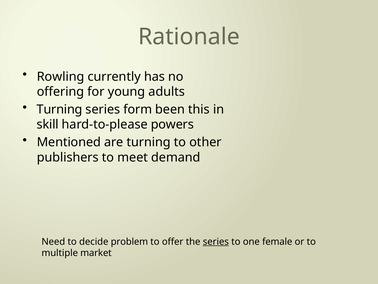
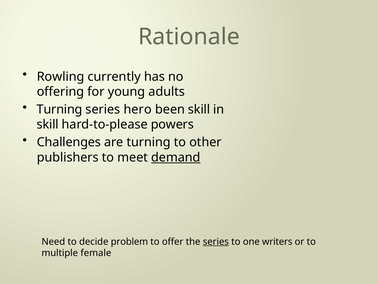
form: form -> hero (138, 109)
been this: this -> skill (199, 109)
Mentioned: Mentioned -> Challenges (69, 142)
demand underline: none -> present (176, 157)
female: female -> writers (277, 241)
market: market -> female (96, 253)
